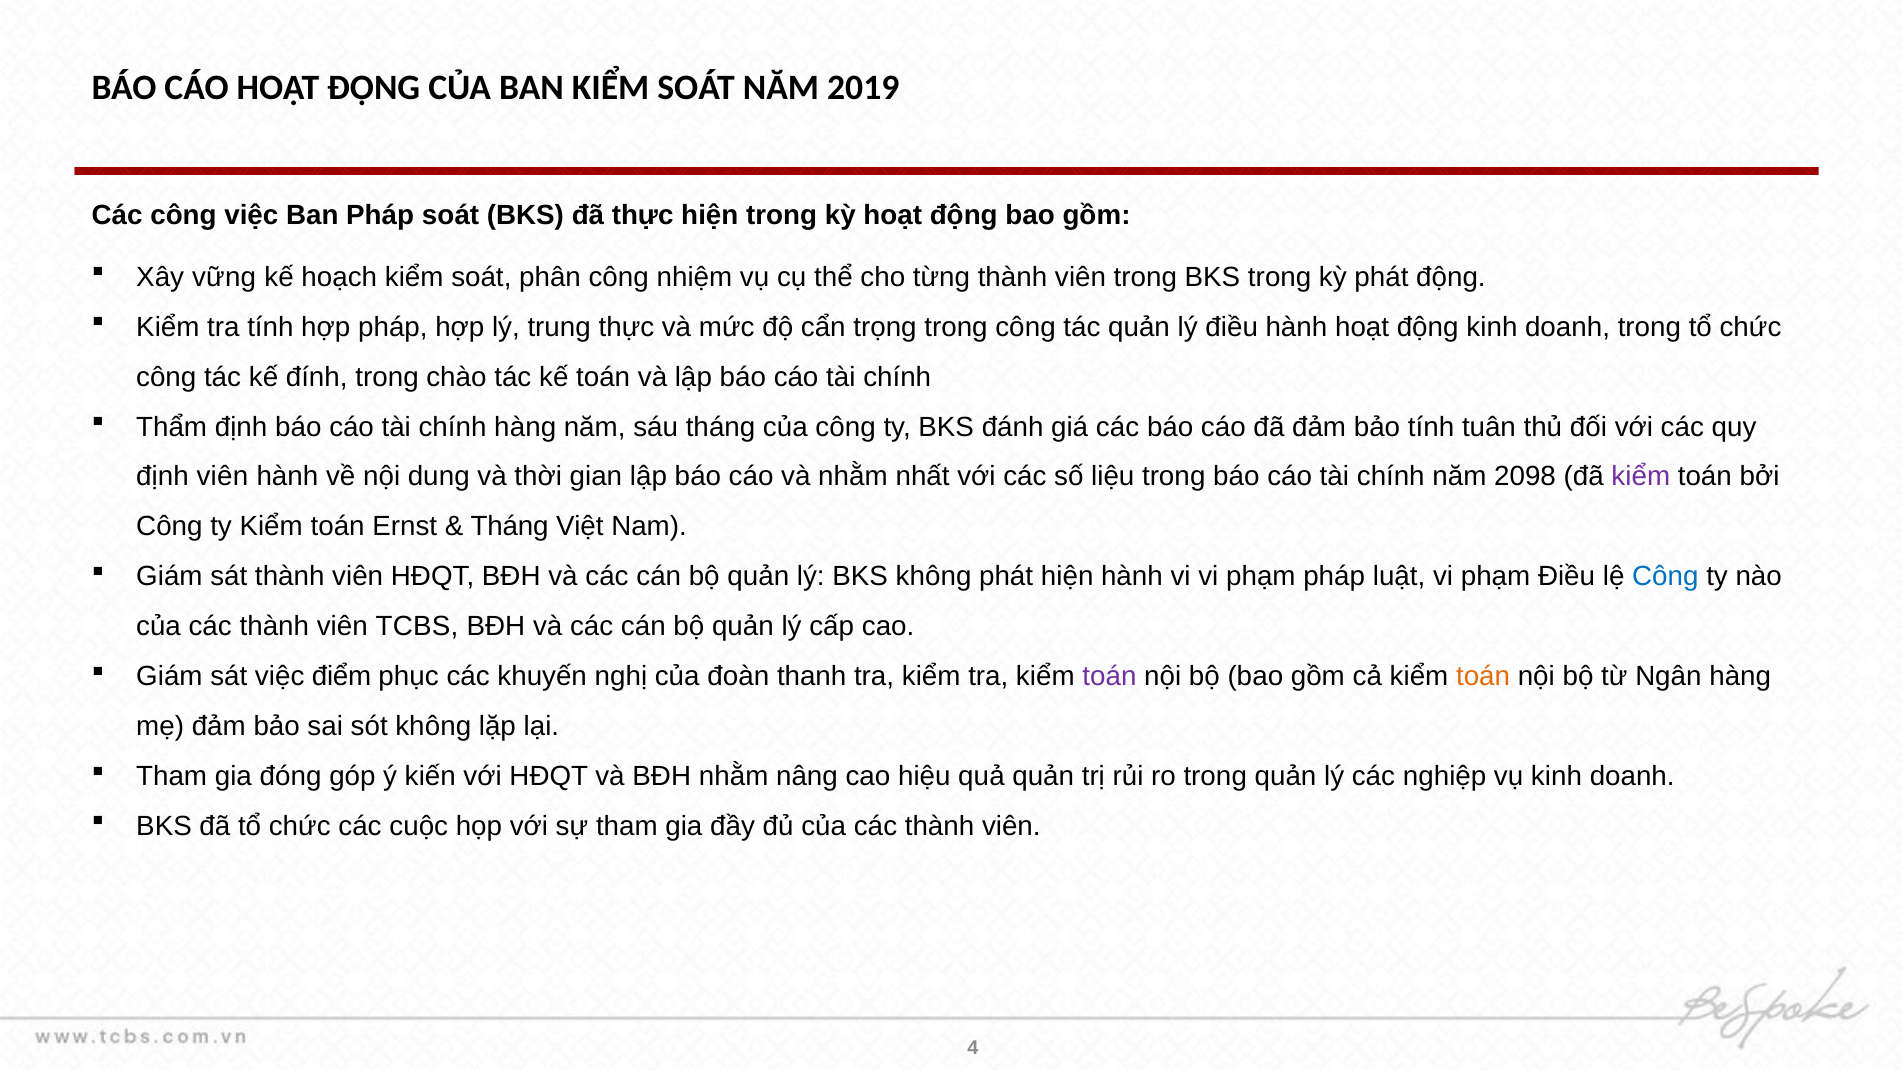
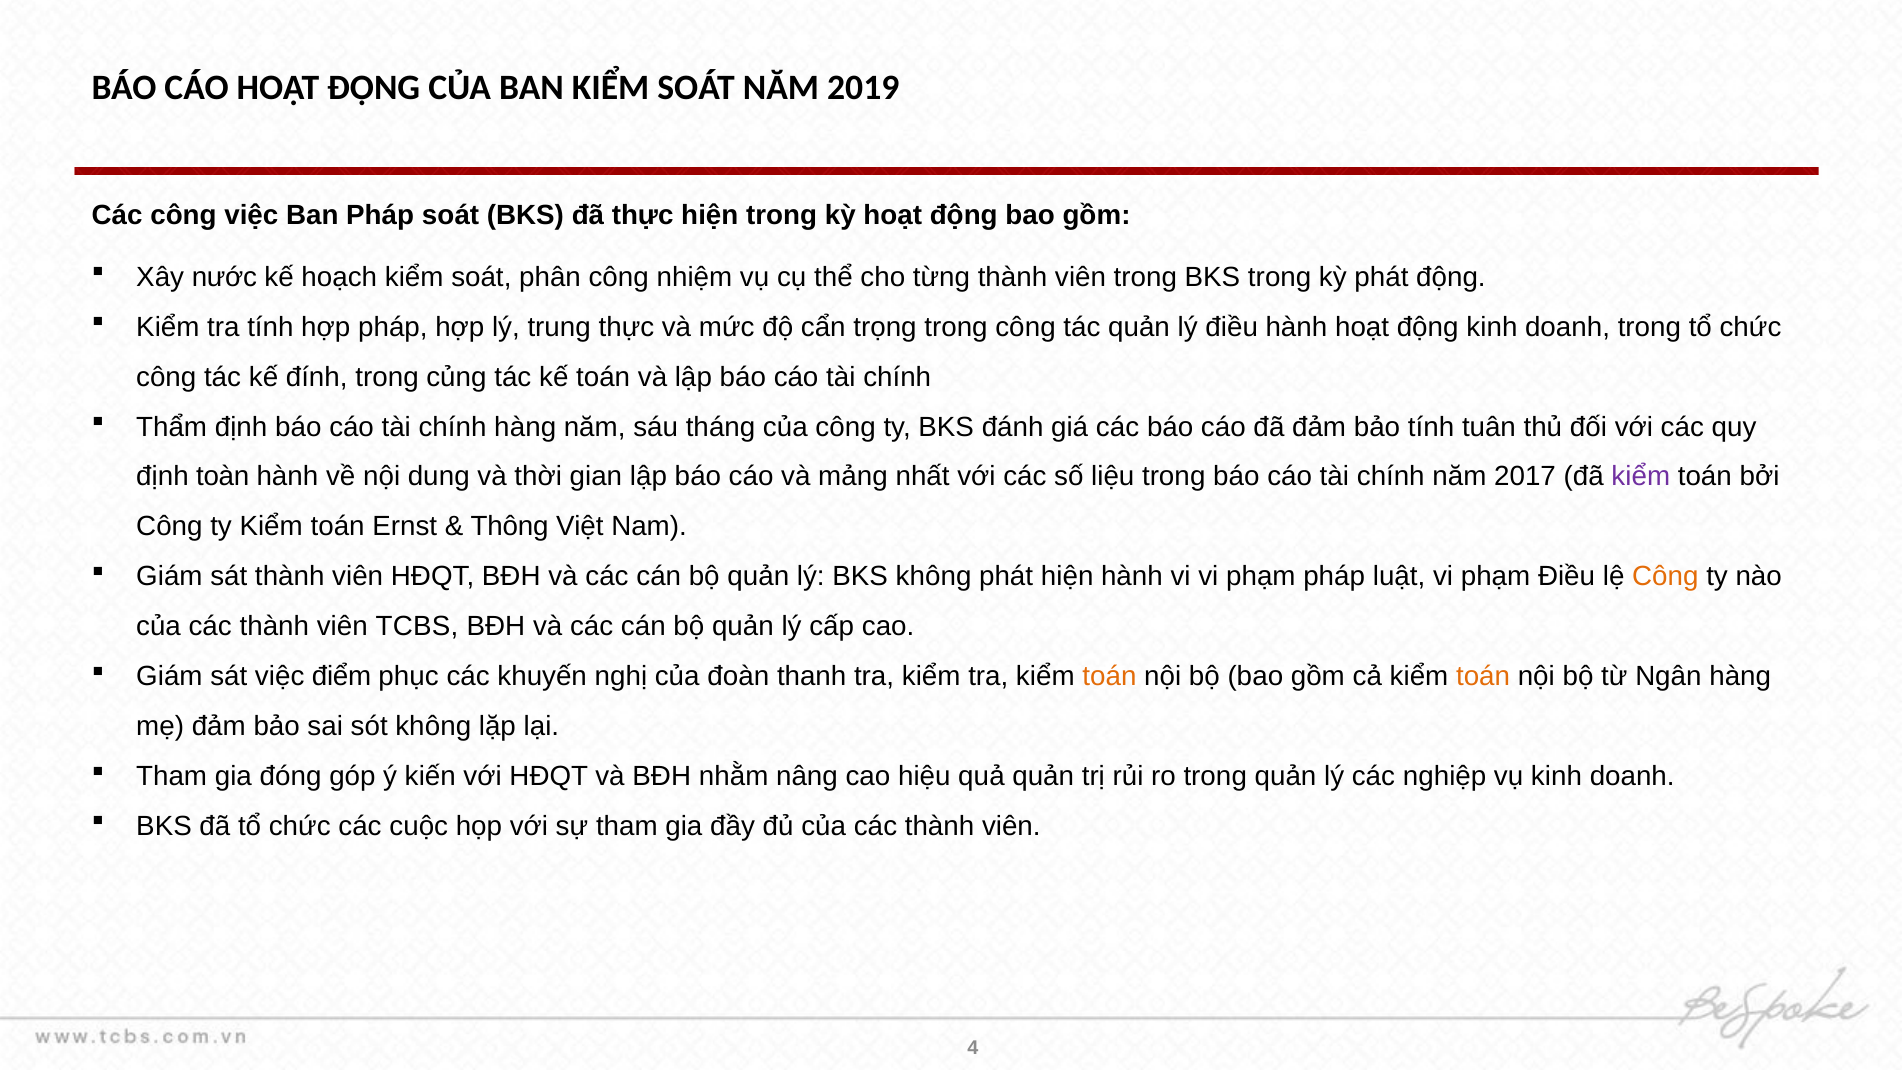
vững: vững -> nước (224, 277)
chào: chào -> củng (456, 377)
định viên: viên -> toàn (223, 477)
và nhằm: nhằm -> mảng (853, 477)
2098: 2098 -> 2017 (1525, 477)
Tháng: Tháng -> Thông (510, 527)
Công colour: blue -> orange (1665, 577)
toán colour: purple -> orange (1109, 676)
